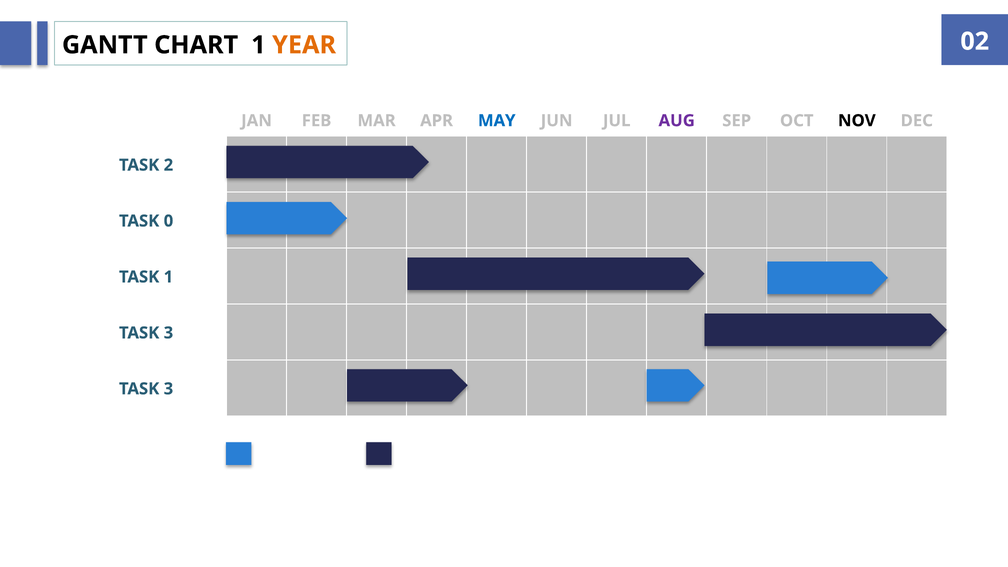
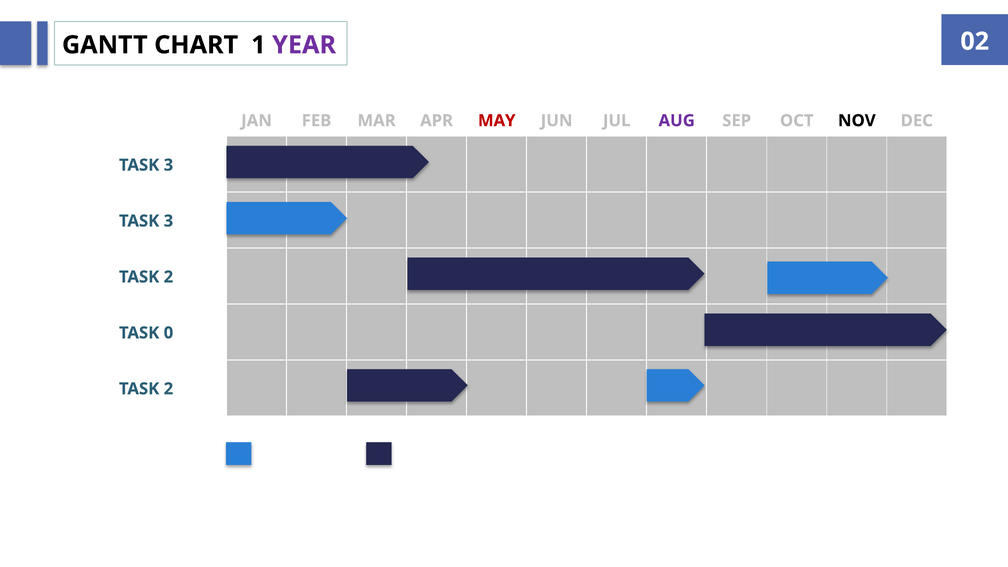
YEAR colour: orange -> purple (304, 45)
MAY colour: blue -> red (497, 121)
2: 2 -> 3 (168, 165)
0: 0 -> 3 (168, 221)
1: 1 -> 2 (168, 277)
3: 3 -> 0 (168, 333)
3: 3 -> 2 (168, 389)
